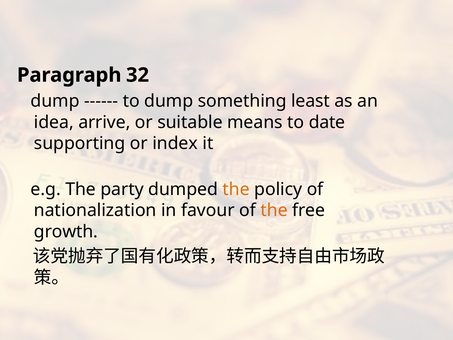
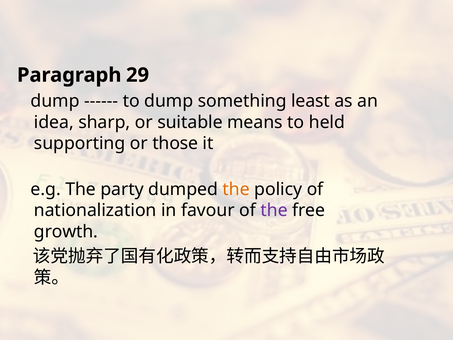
32: 32 -> 29 (138, 75)
arrive: arrive -> sharp (104, 122)
date: date -> held (327, 122)
index: index -> those (175, 143)
the colour: orange -> purple (274, 210)
